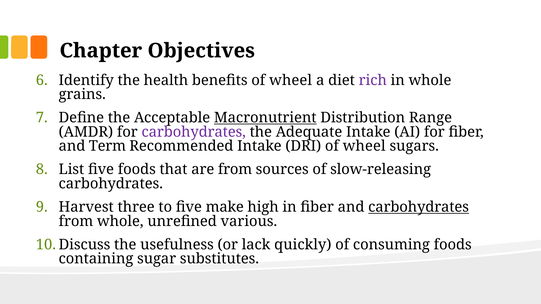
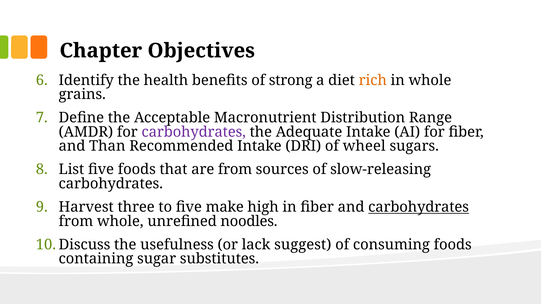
benefits of wheel: wheel -> strong (291, 80)
rich colour: purple -> orange (373, 80)
Macronutrient underline: present -> none (265, 118)
Term: Term -> Than (107, 146)
various: various -> noodles (249, 222)
quickly: quickly -> suggest (303, 245)
